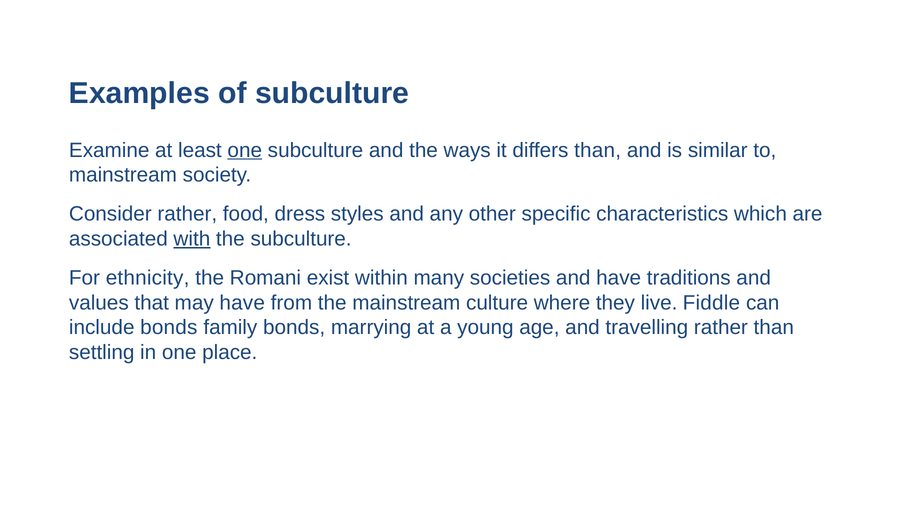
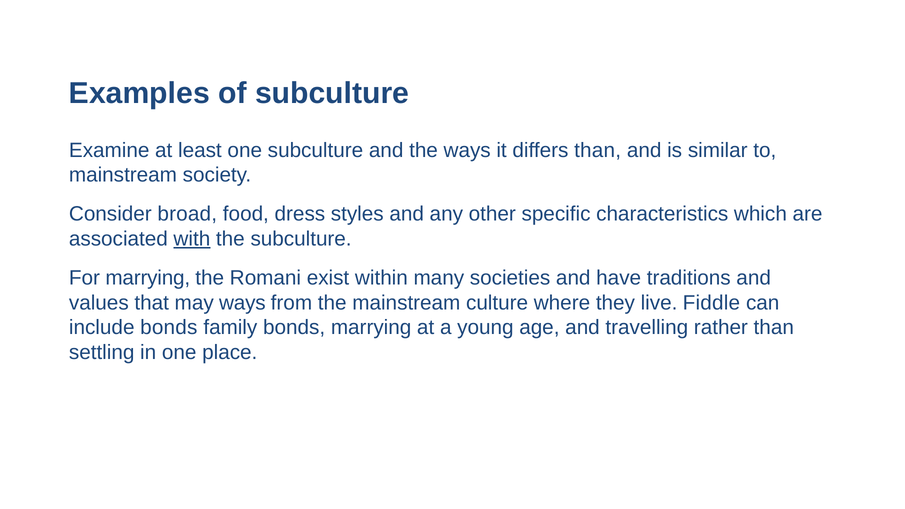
one underline: present -> none (245, 150)
Consider rather: rather -> broad (187, 214)
For ethnicity: ethnicity -> marrying (148, 278)
may have: have -> ways (242, 303)
